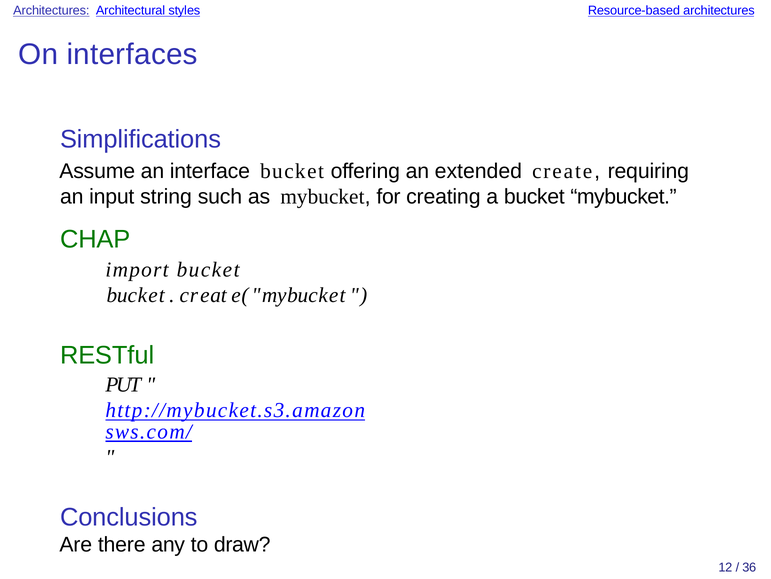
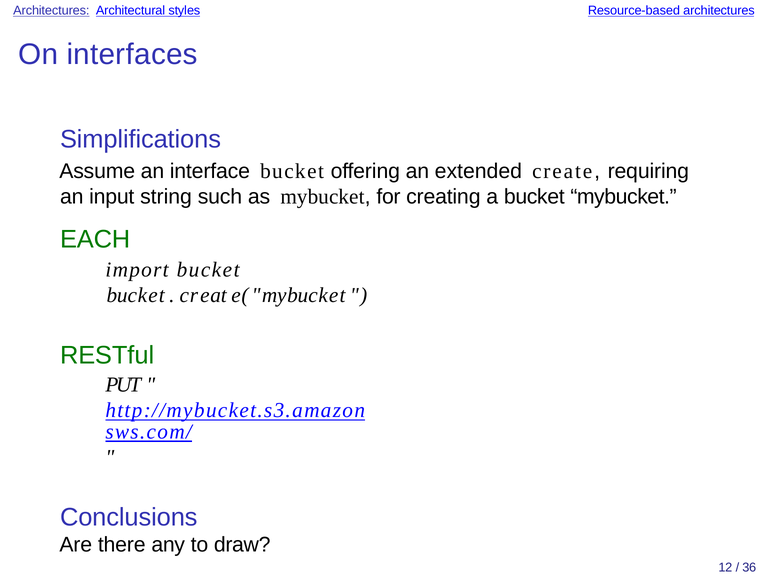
CHAP: CHAP -> EACH (95, 239)
